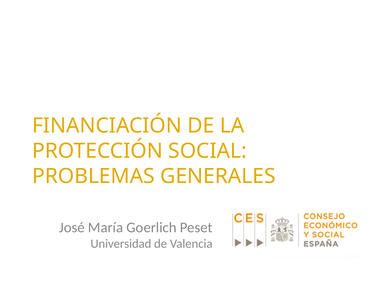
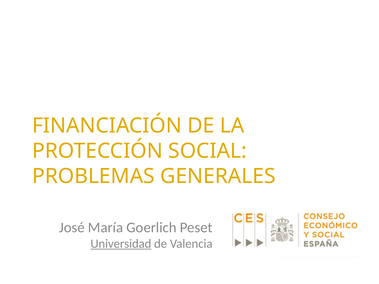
Universidad underline: none -> present (121, 244)
